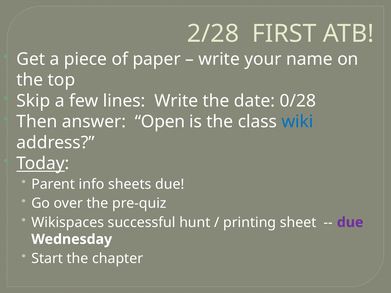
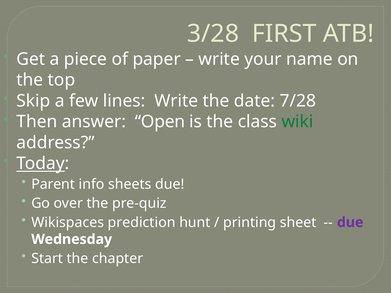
2/28: 2/28 -> 3/28 (213, 34)
0/28: 0/28 -> 7/28 (298, 101)
wiki colour: blue -> green (297, 122)
successful: successful -> prediction (142, 223)
